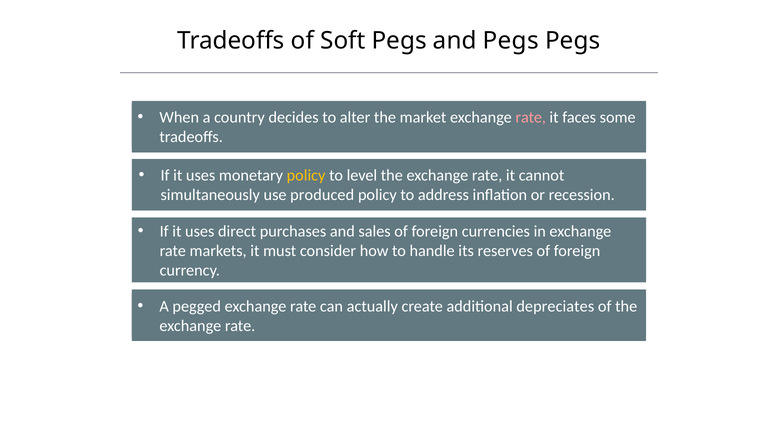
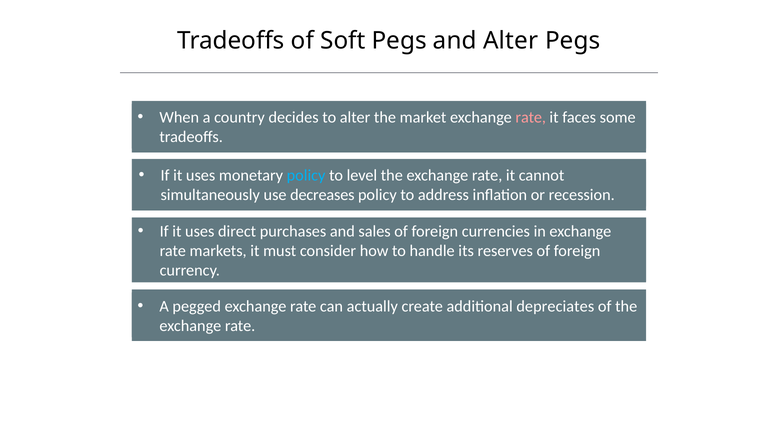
and Pegs: Pegs -> Alter (511, 41)
policy colour: yellow -> light blue (306, 175)
produced: produced -> decreases (322, 195)
